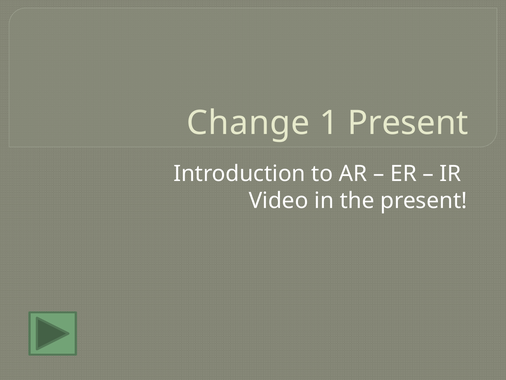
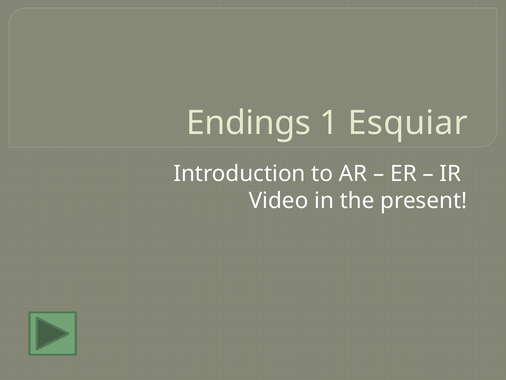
Change: Change -> Endings (249, 123)
1 Present: Present -> Esquiar (408, 123)
